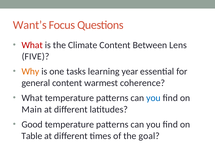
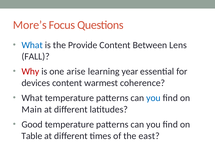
Want’s: Want’s -> More’s (30, 25)
What colour: red -> blue (32, 45)
Climate: Climate -> Provide (83, 45)
FIVE: FIVE -> FALL (36, 57)
Why colour: orange -> red (30, 72)
tasks: tasks -> arise (76, 72)
general: general -> devices (36, 83)
goal: goal -> east (149, 136)
